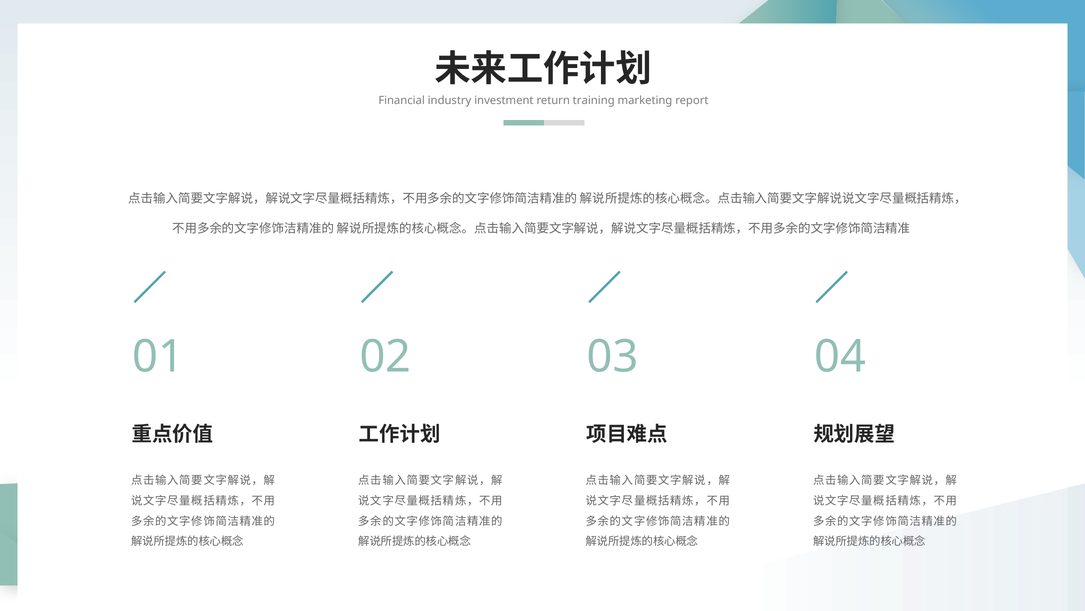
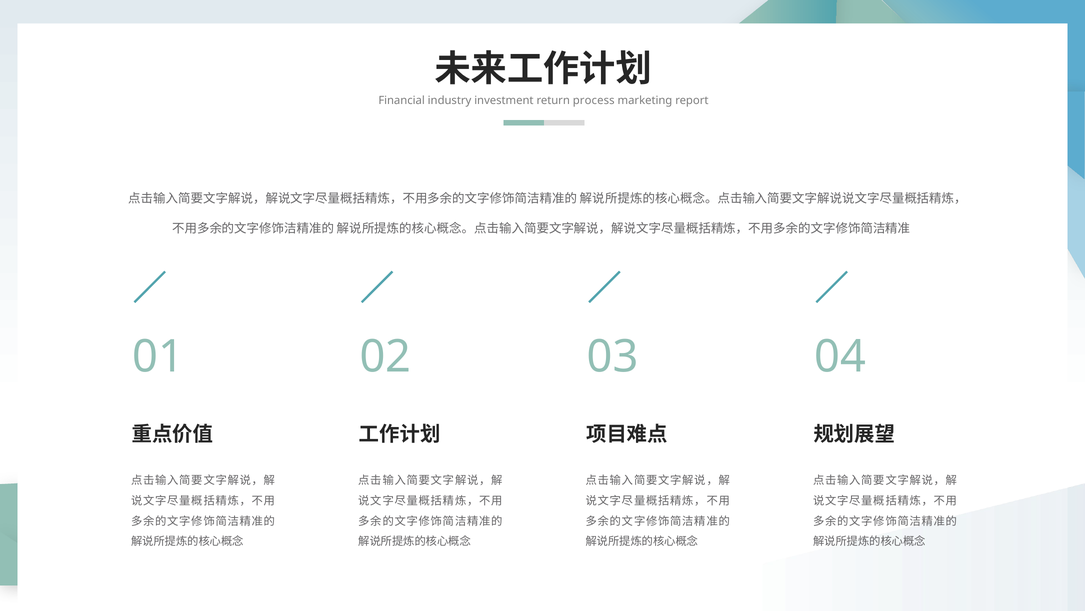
training: training -> process (594, 100)
